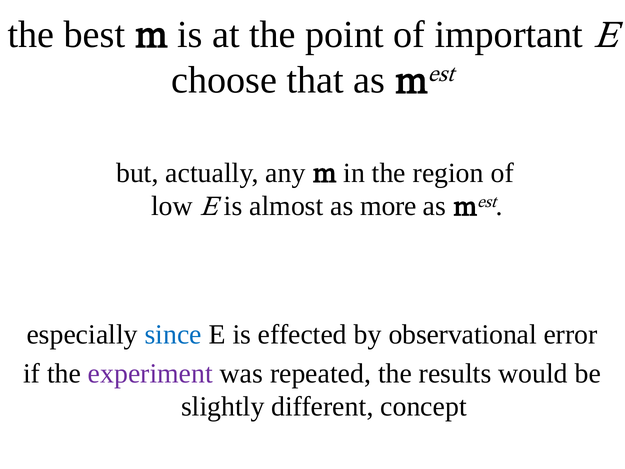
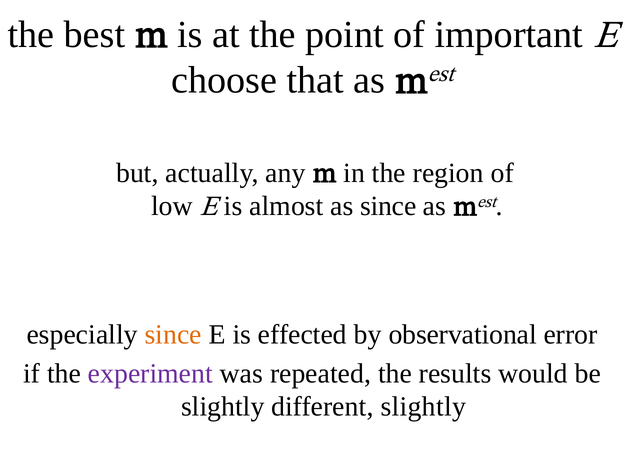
as more: more -> since (388, 206)
since colour: blue -> orange (173, 334)
different concept: concept -> slightly (423, 406)
